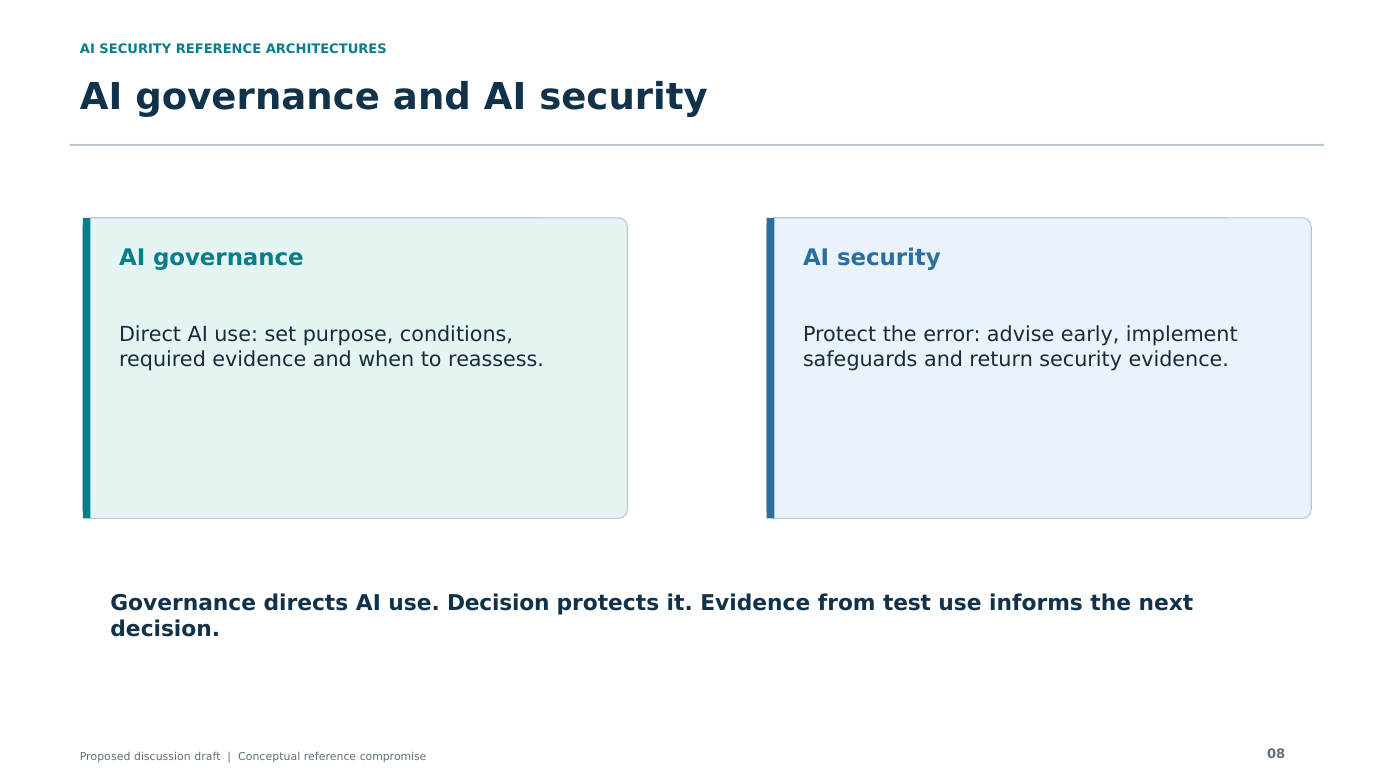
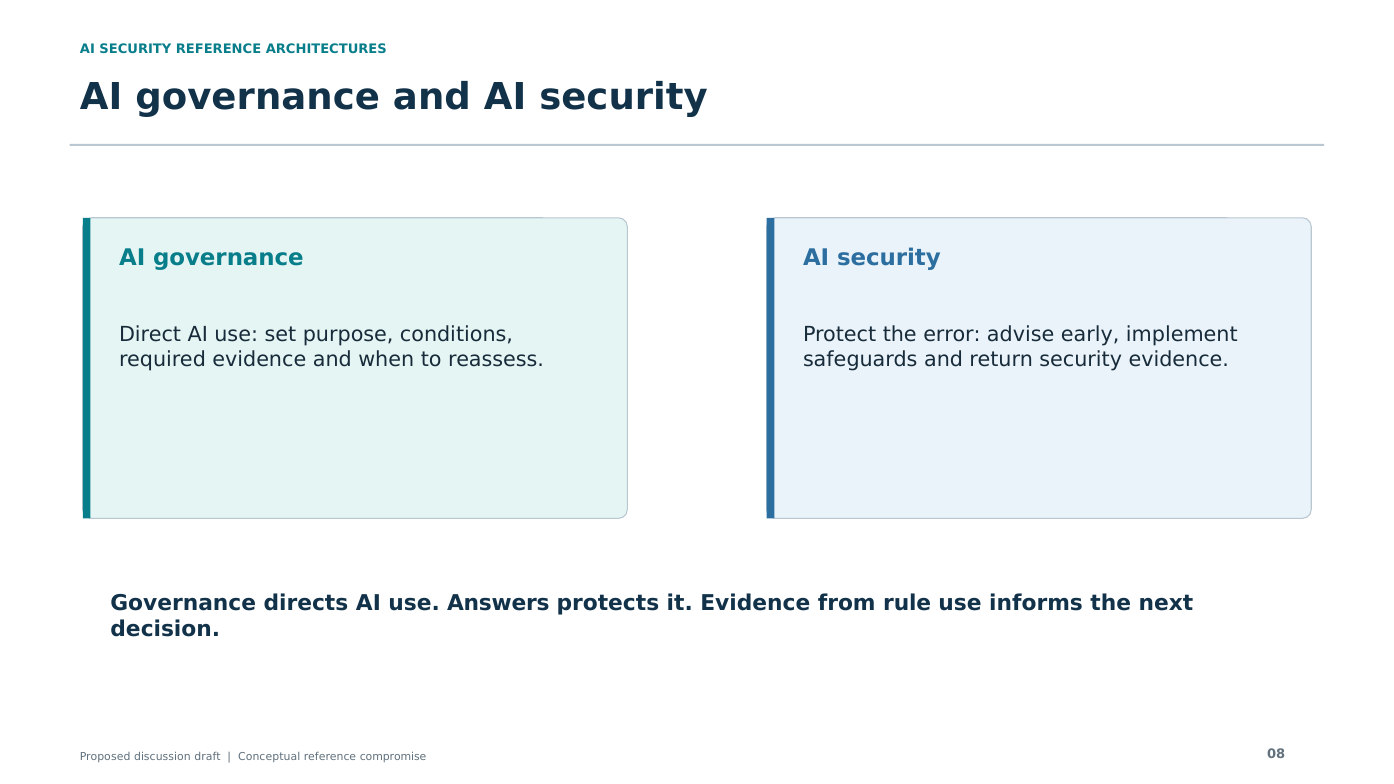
use Decision: Decision -> Answers (498, 603)
test: test -> rule (907, 603)
